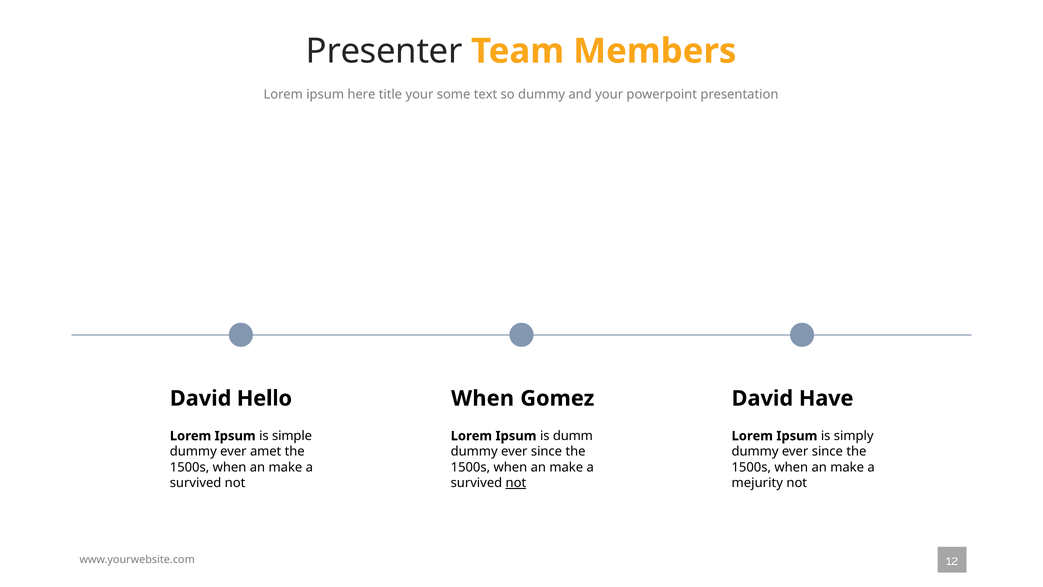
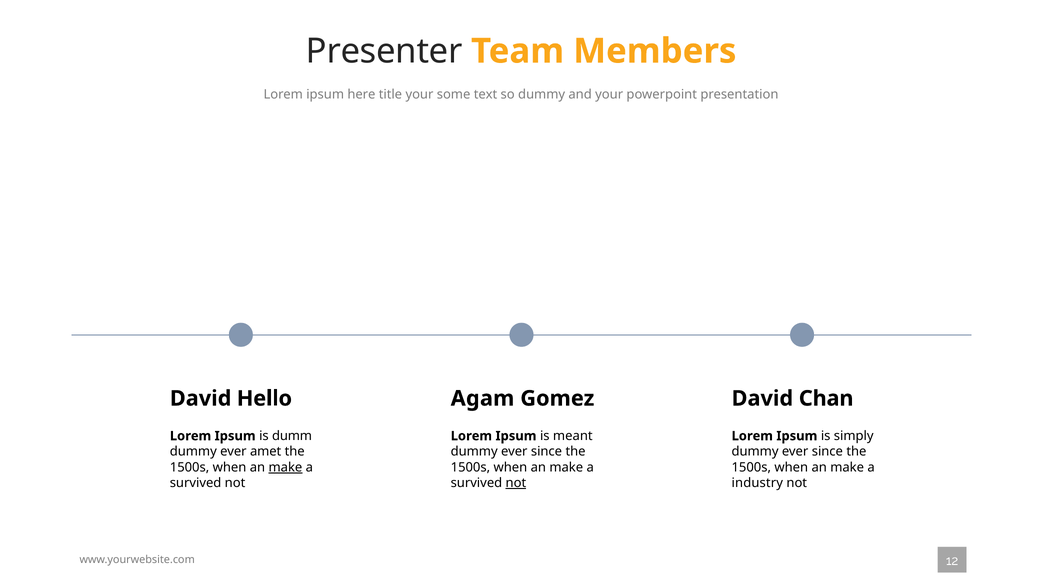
When: When -> Agam (483, 398)
Have: Have -> Chan (826, 398)
simple: simple -> dumm (292, 436)
dumm: dumm -> meant (573, 436)
make underline: none -> present (285, 467)
mejurity: mejurity -> industry (757, 483)
